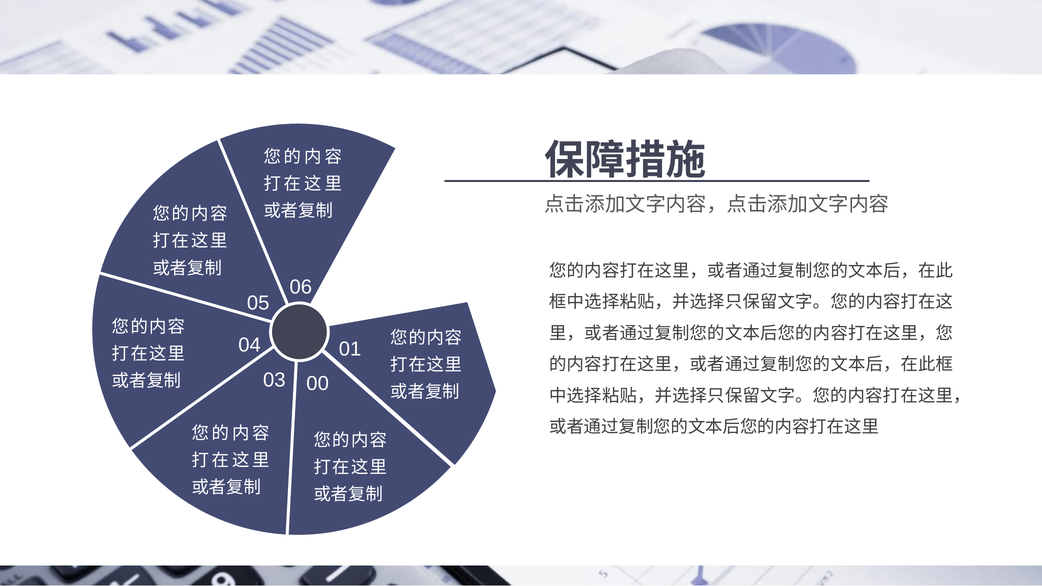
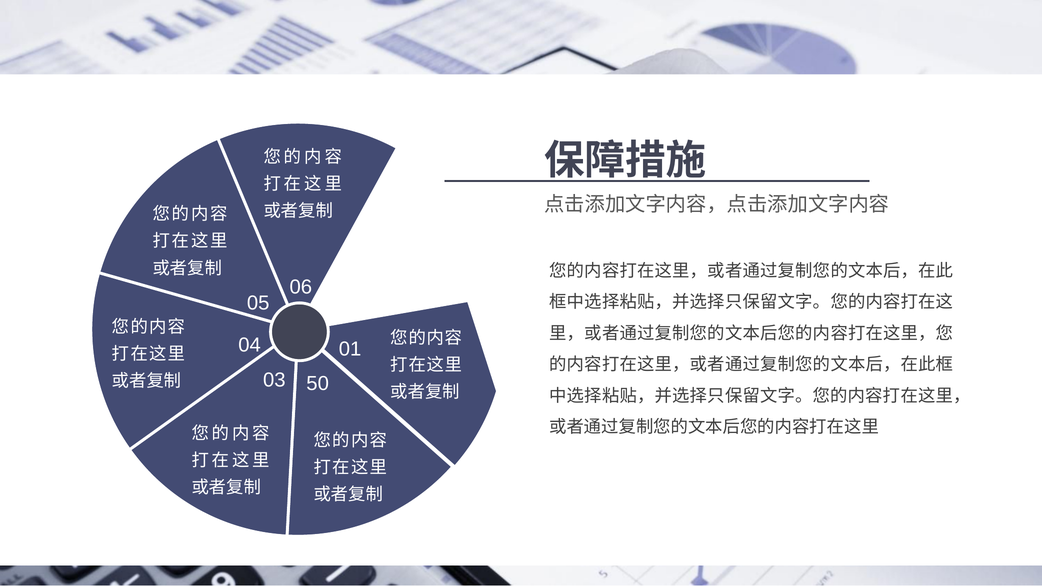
00: 00 -> 50 (318, 384)
